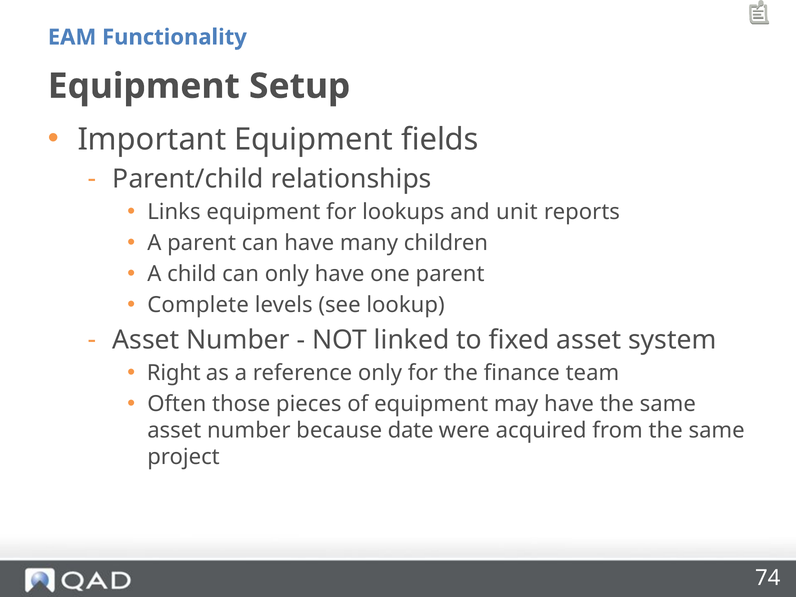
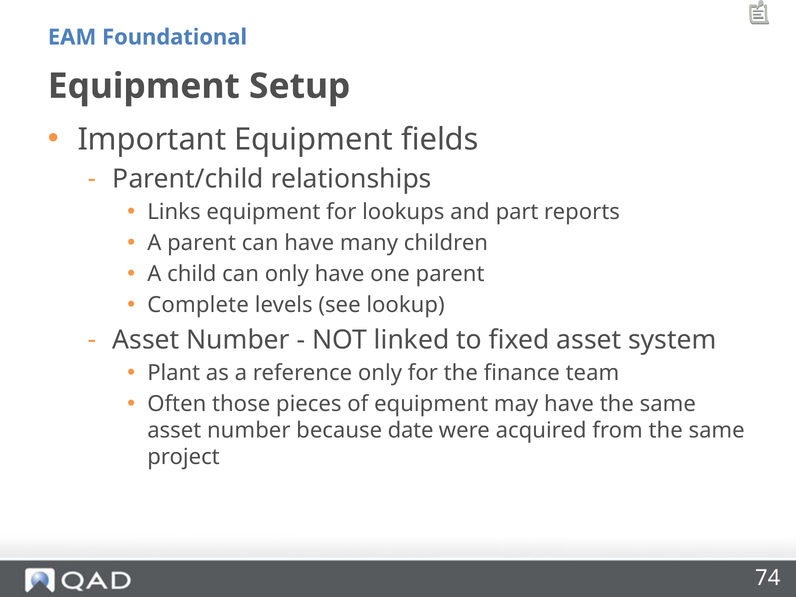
Functionality: Functionality -> Foundational (174, 37)
unit: unit -> part (517, 212)
Right: Right -> Plant (174, 373)
